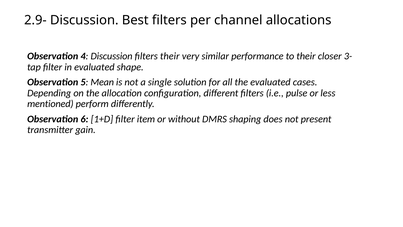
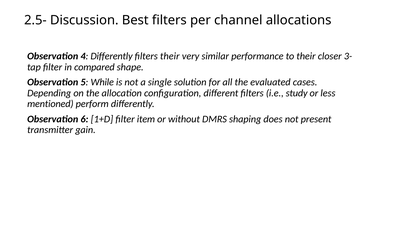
2.9-: 2.9- -> 2.5- (35, 20)
4 Discussion: Discussion -> Differently (112, 56)
in evaluated: evaluated -> compared (94, 67)
Mean: Mean -> While (102, 82)
pulse: pulse -> study (297, 93)
